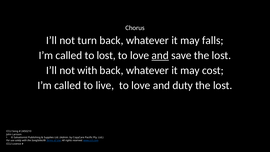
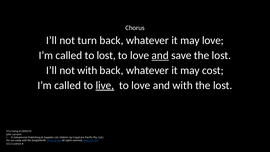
may falls: falls -> love (213, 40)
live underline: none -> present (105, 85)
and duty: duty -> with (183, 85)
